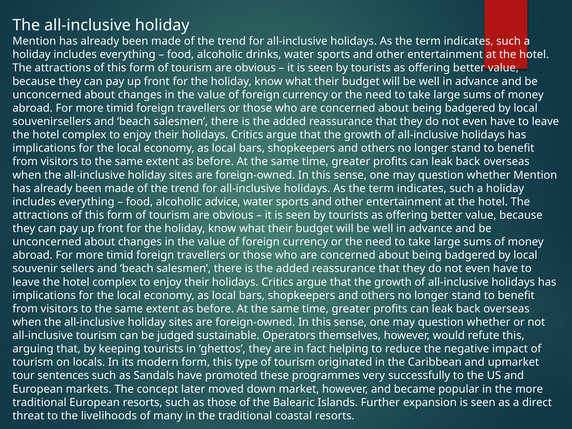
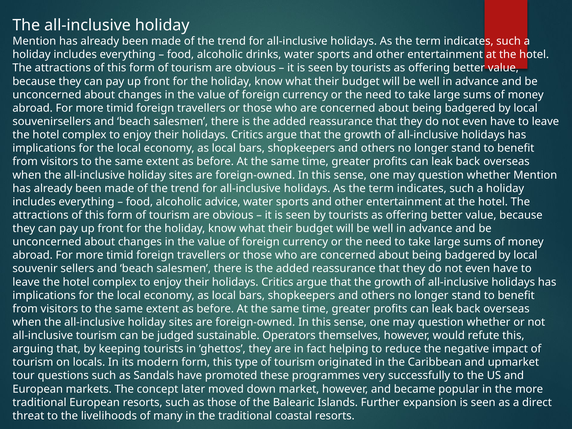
sentences: sentences -> questions (63, 376)
